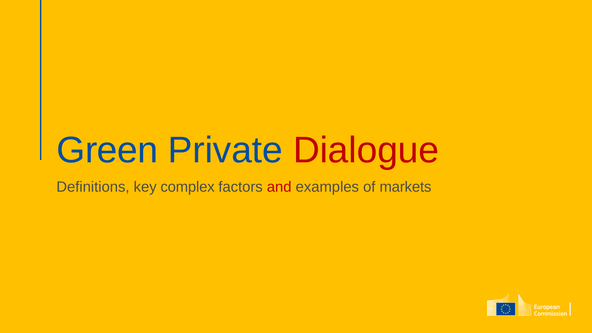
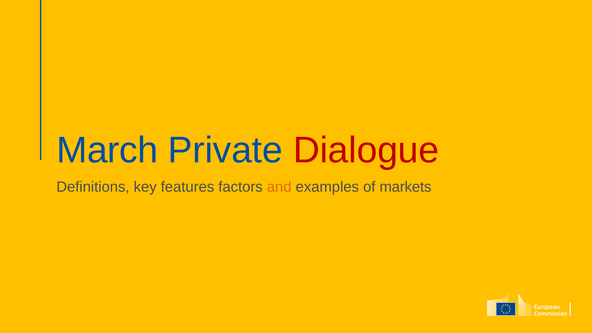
Green: Green -> March (107, 150)
complex: complex -> features (188, 187)
and colour: red -> orange (279, 187)
